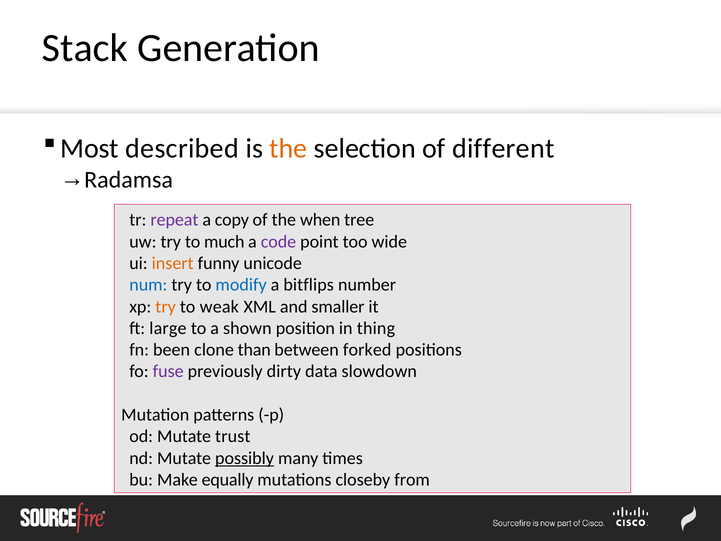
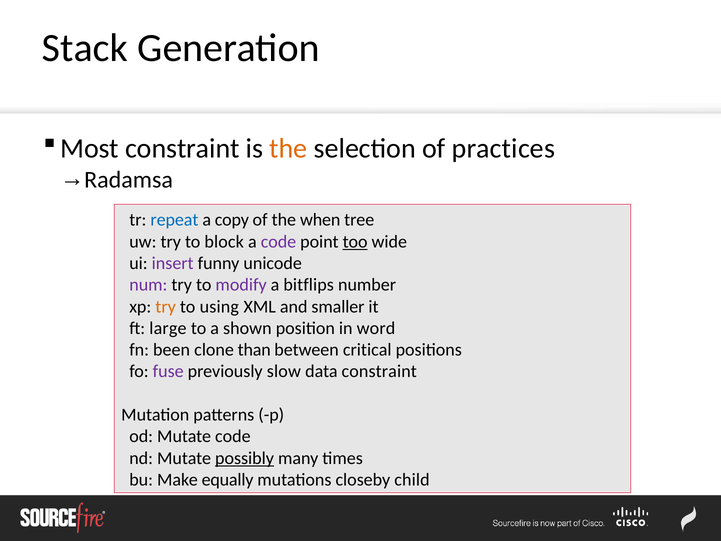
Most described: described -> constraint (182, 149)
different: different -> practices (503, 149)
repeat colour: purple -> blue (174, 220)
much: much -> block (224, 242)
too underline: none -> present (355, 242)
insert colour: orange -> purple (173, 263)
num colour: blue -> purple (148, 285)
modify colour: blue -> purple (241, 285)
weak: weak -> using (219, 306)
thing: thing -> word (376, 328)
forked: forked -> critical (367, 350)
dirty: dirty -> slow (284, 371)
data slowdown: slowdown -> constraint (379, 371)
Mutate trust: trust -> code (233, 436)
from: from -> child (412, 479)
